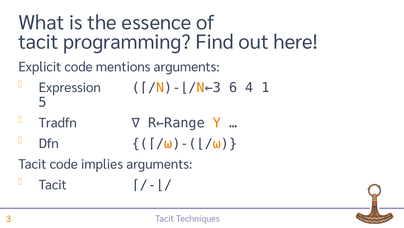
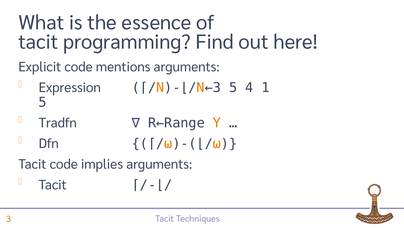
⌈/N)-⌊/N←3 6: 6 -> 5 (233, 88)
